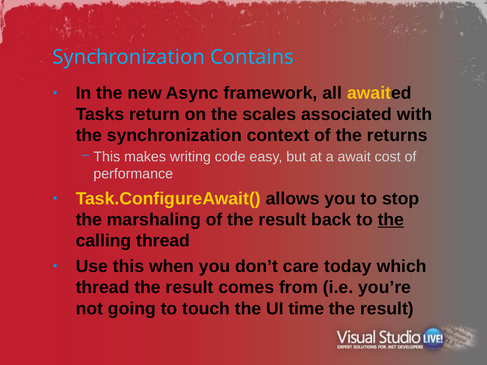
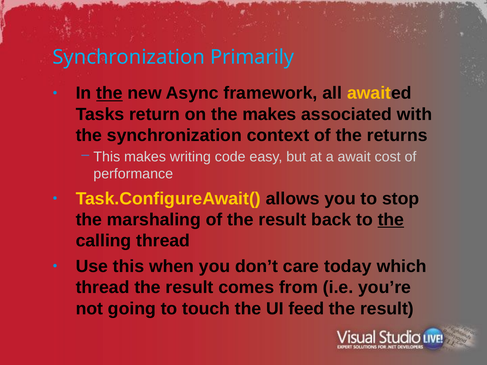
Contains: Contains -> Primarily (252, 57)
the underline: none -> present (109, 93)
the scales: scales -> makes (269, 114)
time: time -> feed (306, 309)
